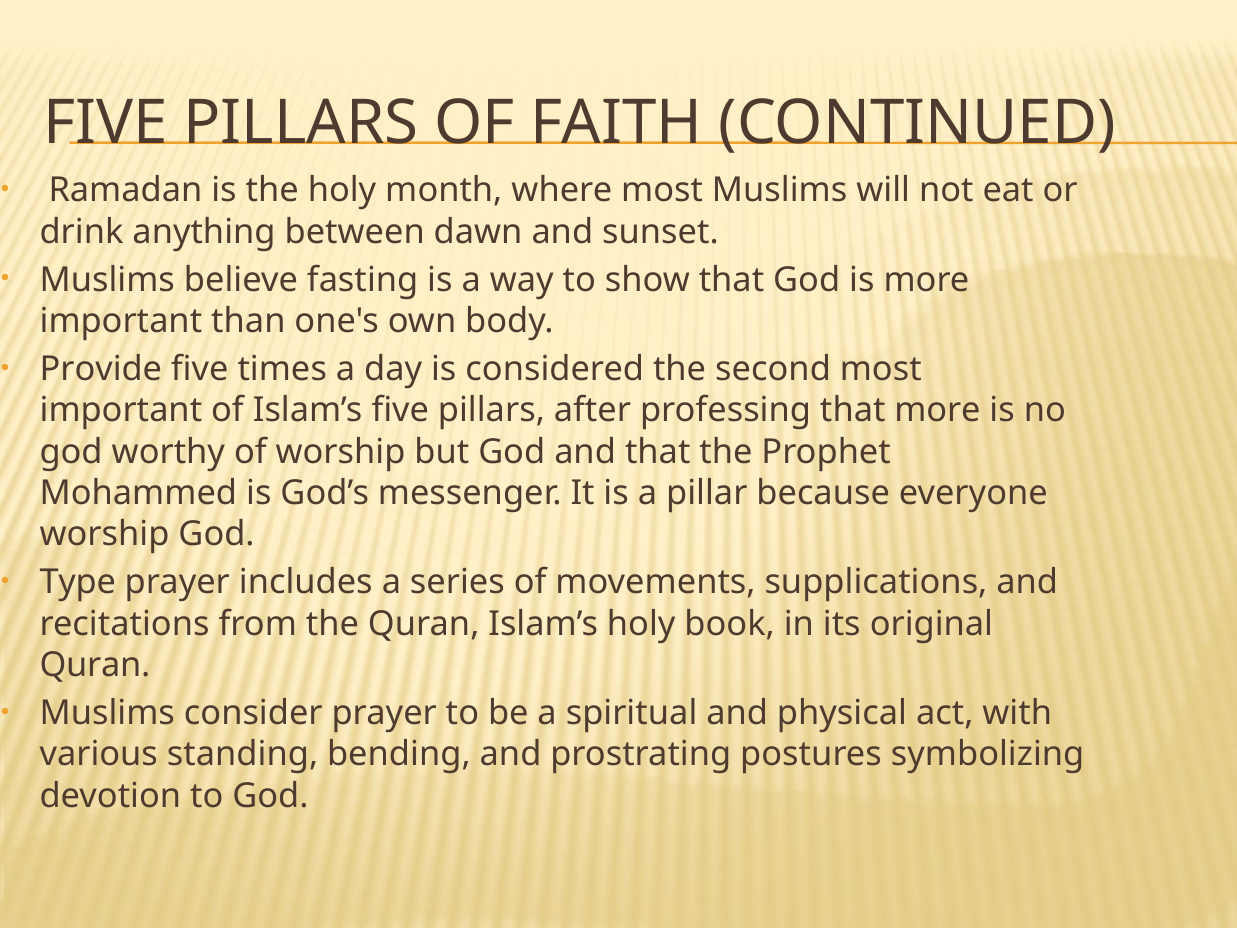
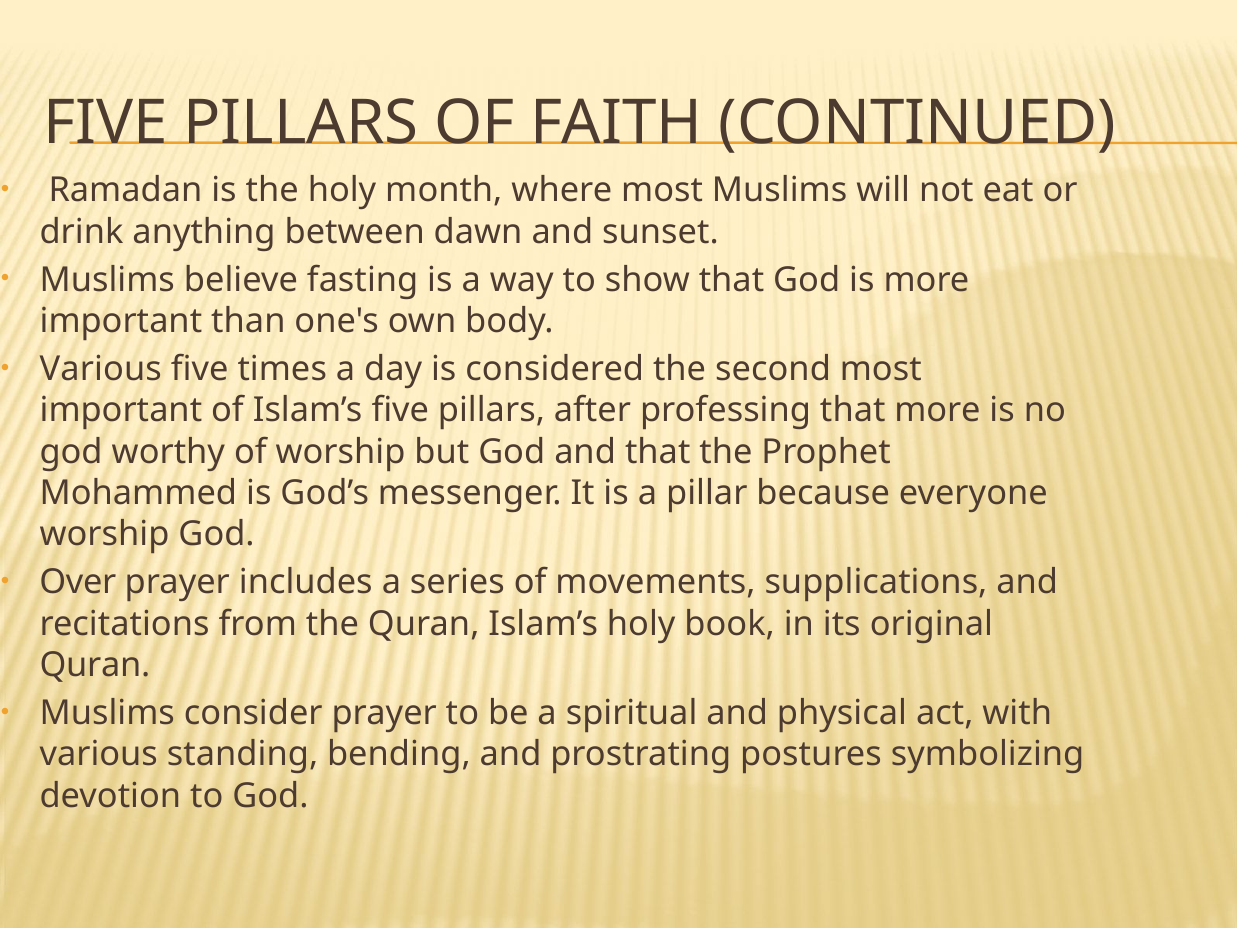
Provide: Provide -> Various (101, 369)
Type: Type -> Over (78, 582)
